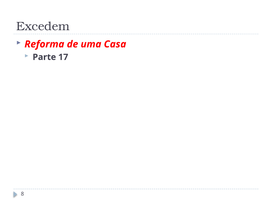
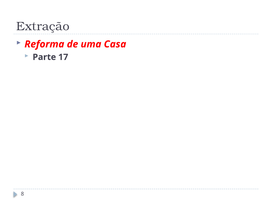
Excedem: Excedem -> Extração (43, 26)
